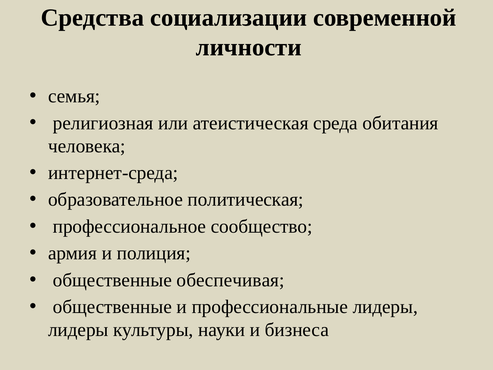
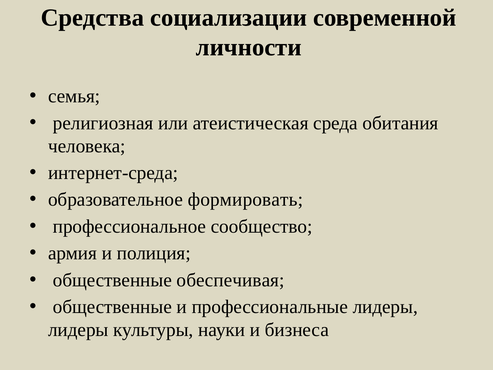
политическая: политическая -> формировать (245, 200)
